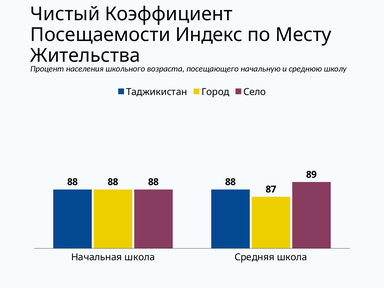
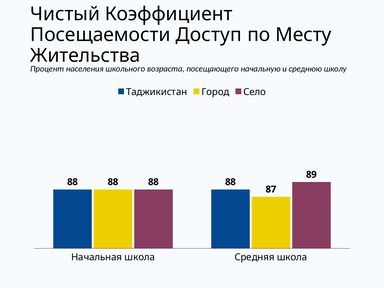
Индекс: Индекс -> Доступ (209, 35)
